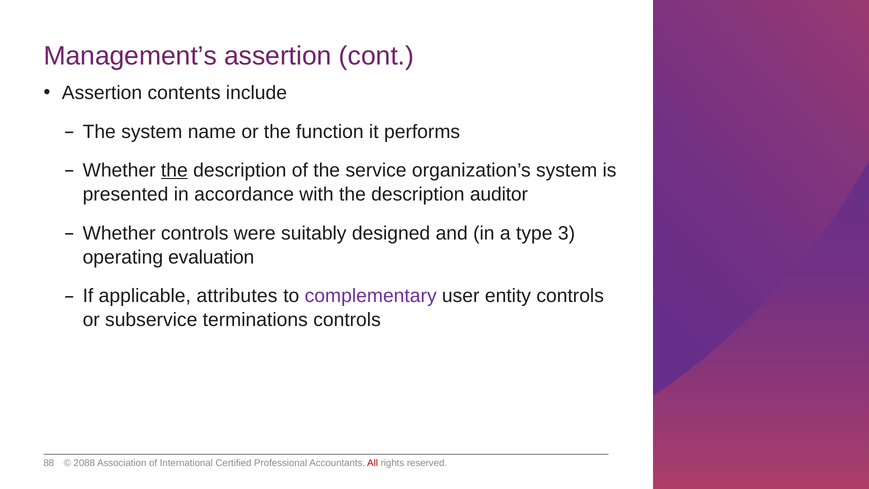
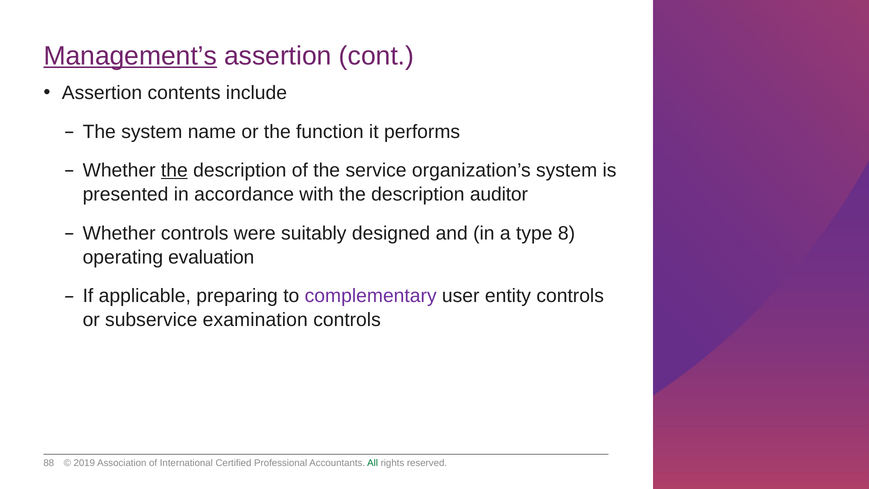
Management’s underline: none -> present (130, 56)
3: 3 -> 8 (566, 233)
attributes: attributes -> preparing (237, 296)
terminations: terminations -> examination (255, 320)
2088: 2088 -> 2019 (84, 463)
All colour: red -> green (373, 463)
